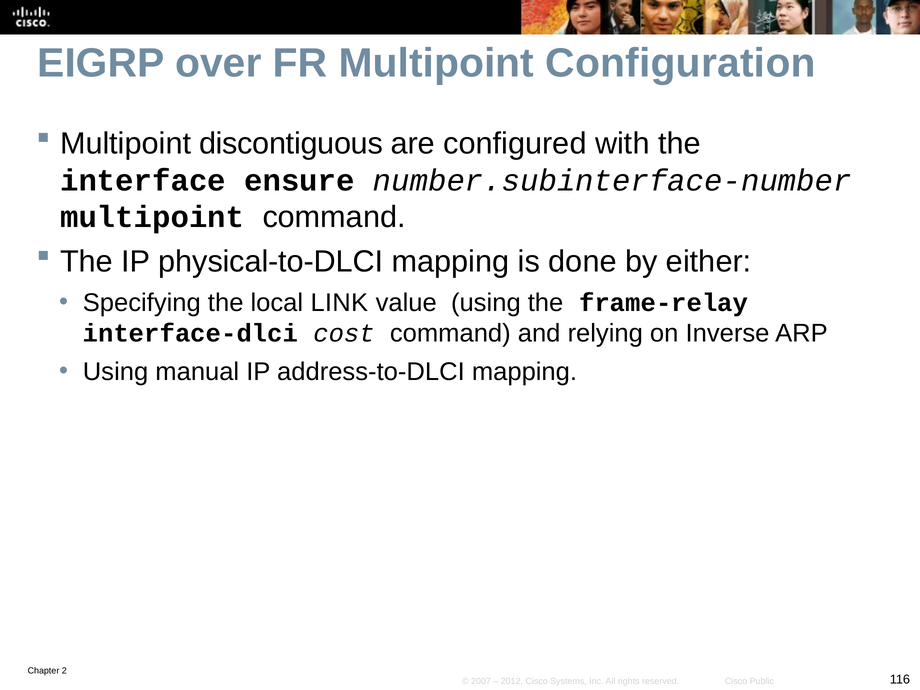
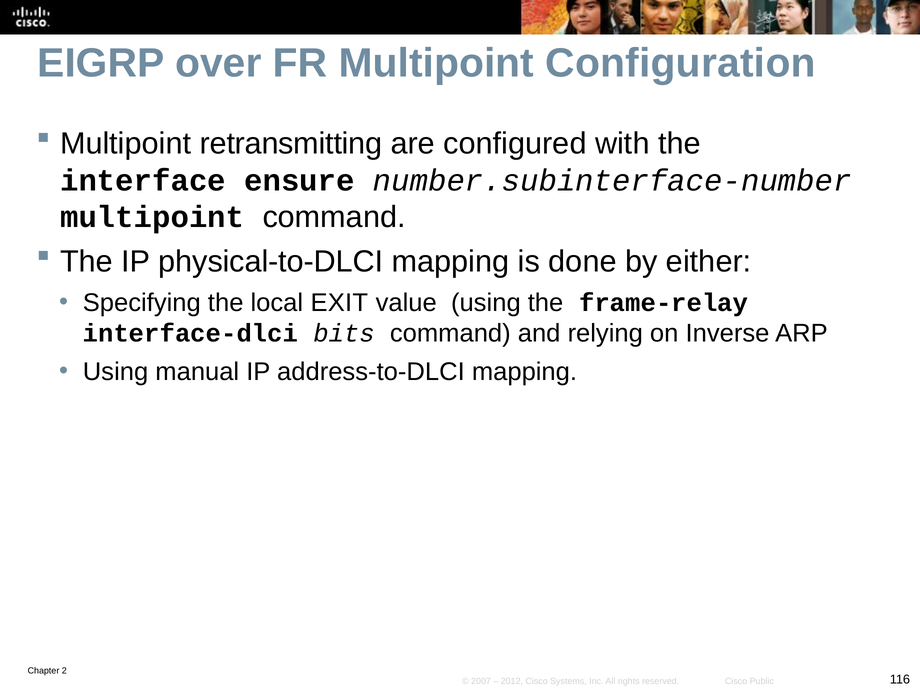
discontiguous: discontiguous -> retransmitting (291, 144)
LINK: LINK -> EXIT (339, 303)
cost: cost -> bits (344, 333)
